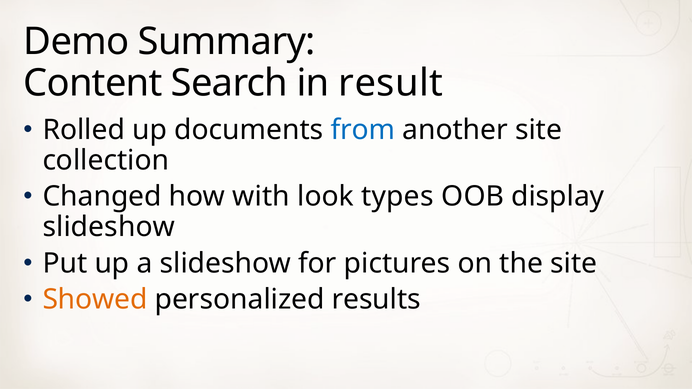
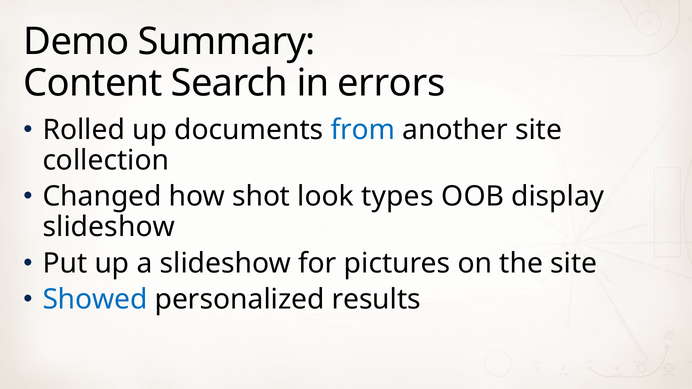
result: result -> errors (391, 83)
with: with -> shot (261, 197)
Showed colour: orange -> blue (95, 300)
